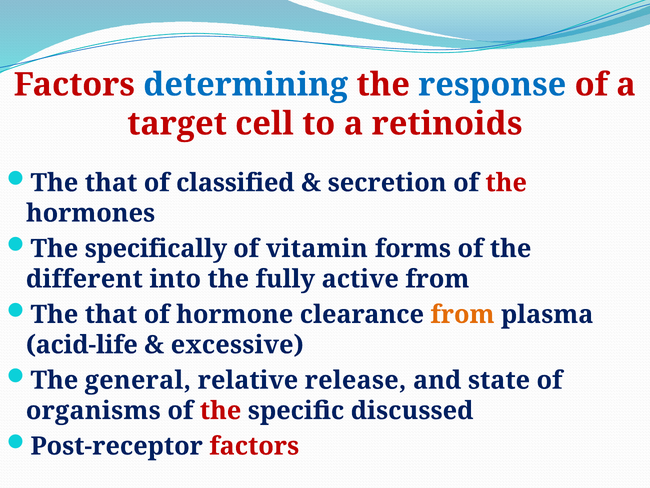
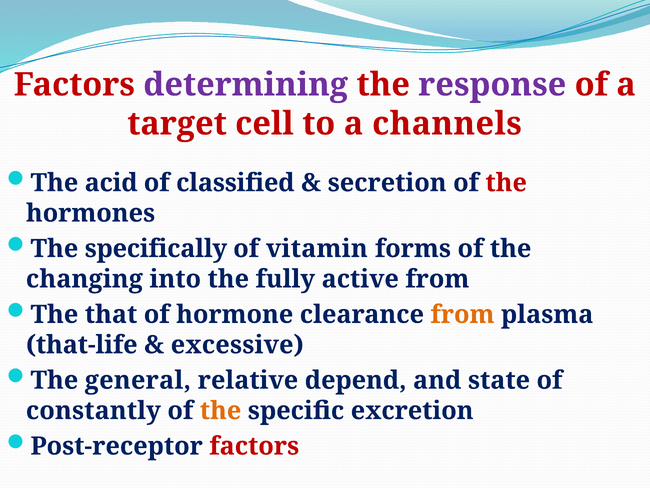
determining colour: blue -> purple (246, 85)
response colour: blue -> purple (492, 85)
retinoids: retinoids -> channels (447, 124)
that: that -> acid (111, 183)
different: different -> changing (84, 279)
acid-life: acid-life -> that-life (82, 345)
release: release -> depend (356, 380)
organisms: organisms -> constantly (93, 410)
the colour: red -> orange (221, 410)
discussed: discussed -> excretion (412, 410)
